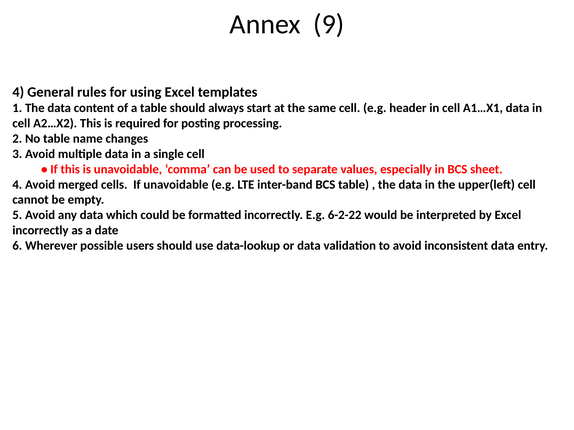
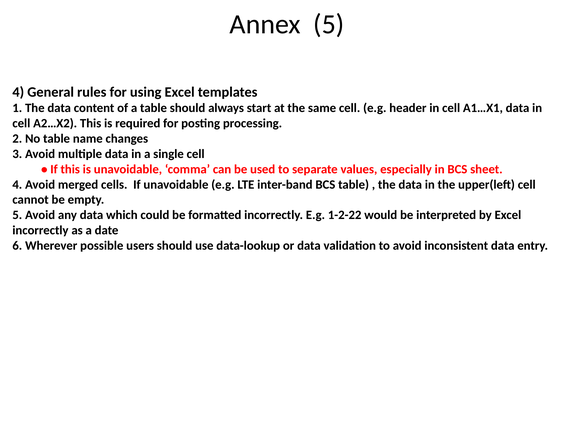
Annex 9: 9 -> 5 (329, 24)
6-2-22: 6-2-22 -> 1-2-22 (345, 215)
